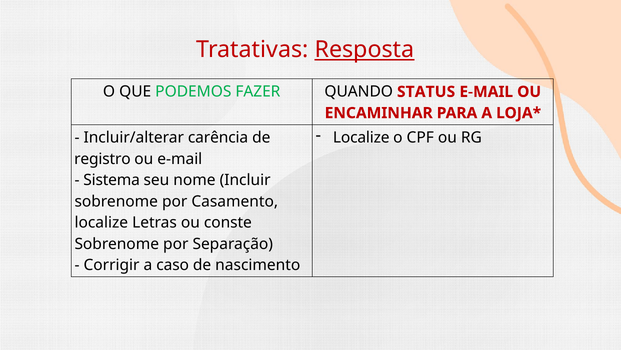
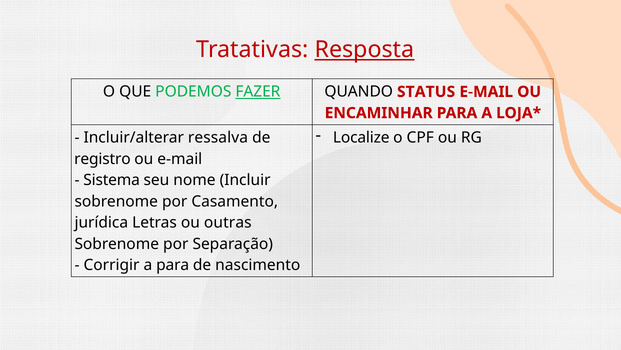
FAZER underline: none -> present (258, 92)
carência: carência -> ressalva (218, 138)
localize: localize -> jurídica (101, 222)
conste: conste -> outras (228, 222)
a caso: caso -> para (173, 265)
